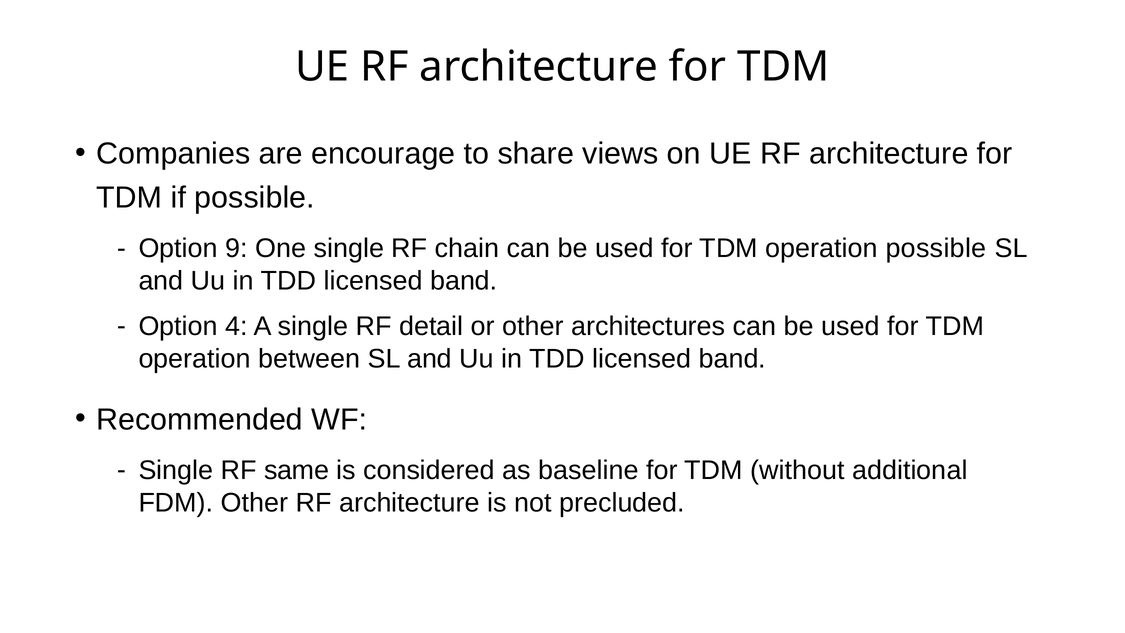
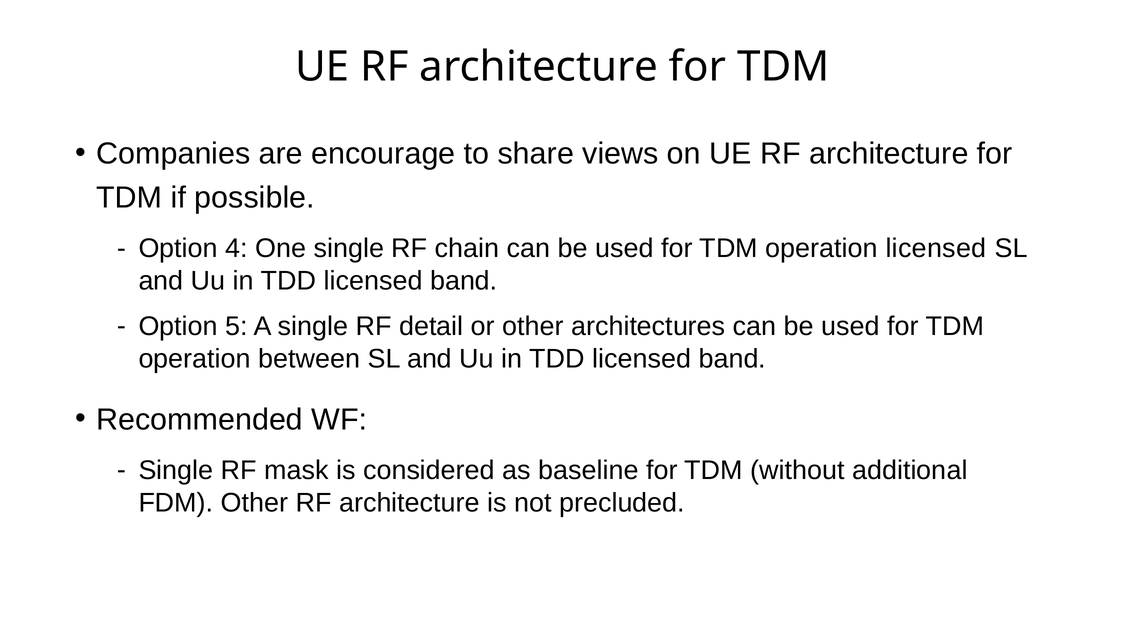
9: 9 -> 4 (237, 248)
operation possible: possible -> licensed (936, 248)
4: 4 -> 5 (237, 326)
same: same -> mask (296, 470)
